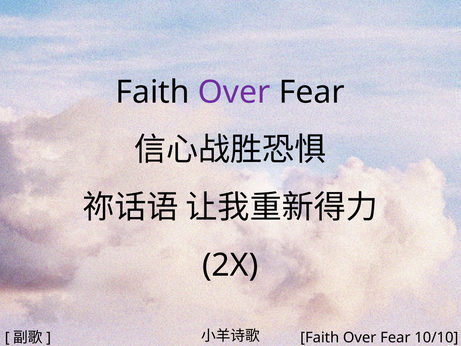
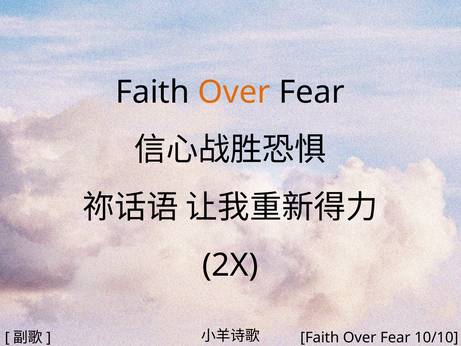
Over colour: purple -> orange (234, 92)
